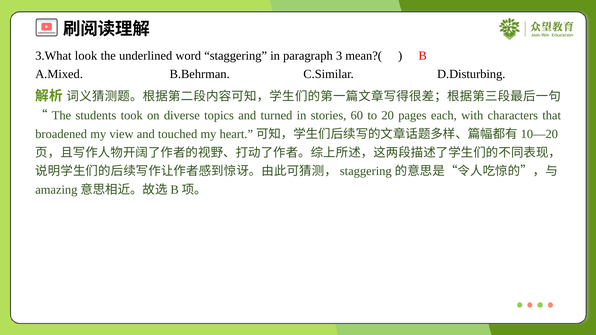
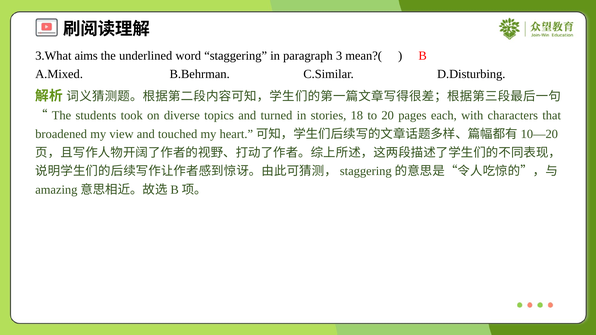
look: look -> aims (86, 56)
60: 60 -> 18 (357, 115)
